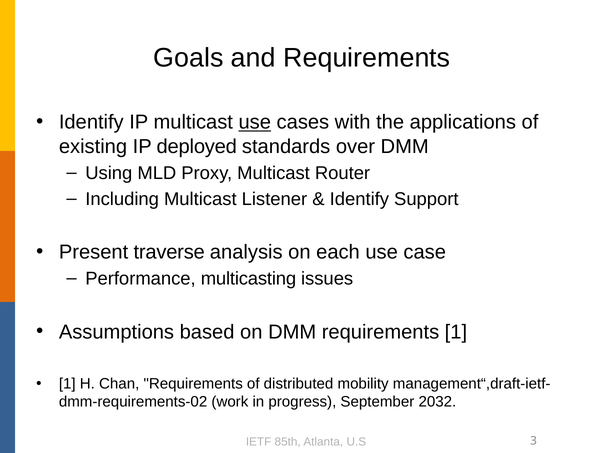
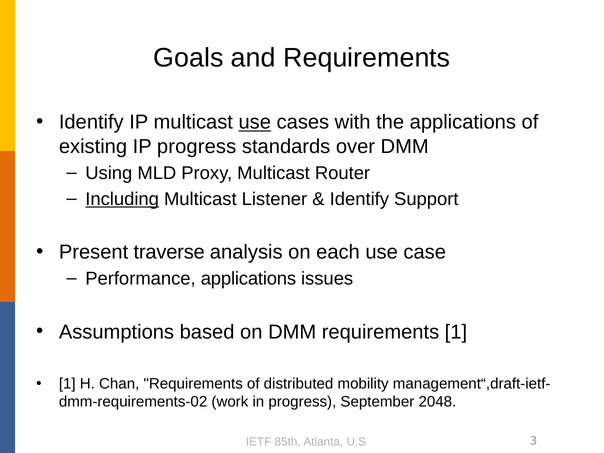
IP deployed: deployed -> progress (197, 146)
Including underline: none -> present (122, 199)
Performance multicasting: multicasting -> applications (248, 279)
2032: 2032 -> 2048 (437, 402)
